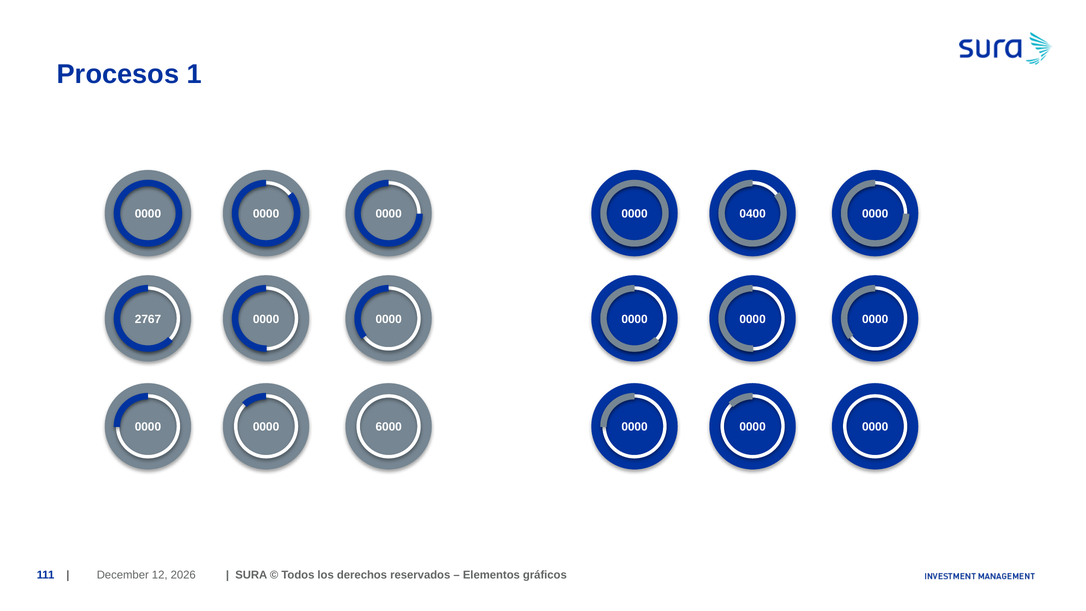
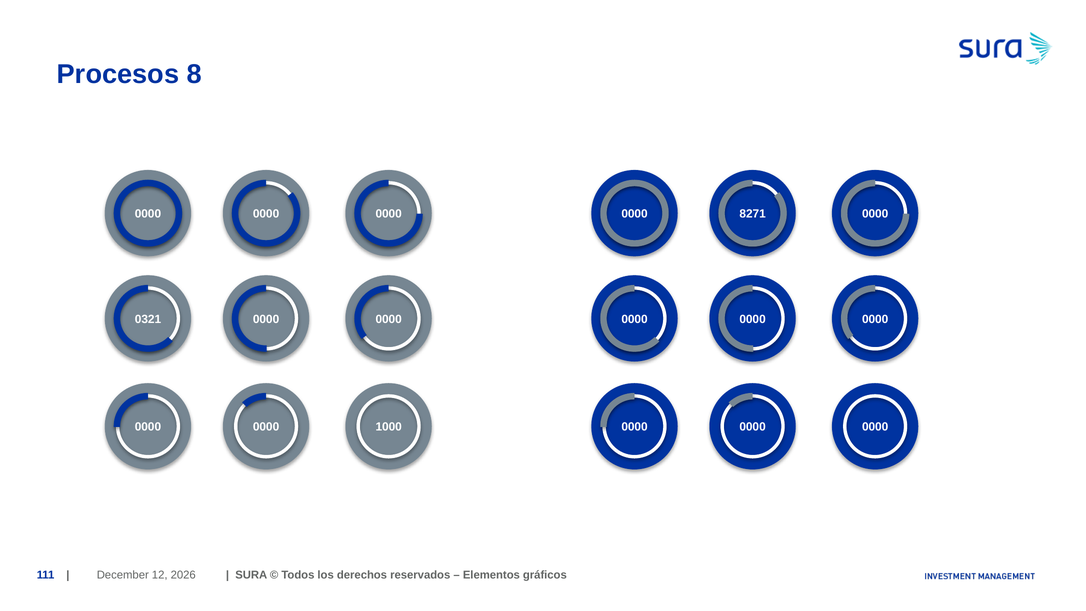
1: 1 -> 8 (194, 74)
0400: 0400 -> 8271 (753, 214)
2767: 2767 -> 0321 (148, 319)
6000: 6000 -> 1000 (389, 427)
